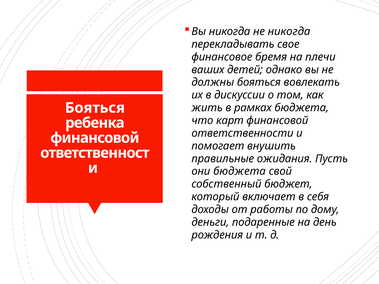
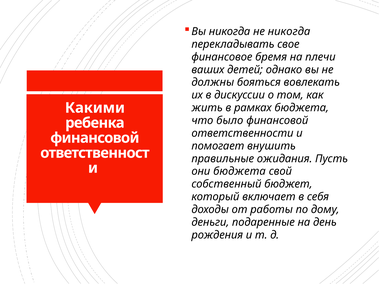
Бояться: Бояться -> Какими (95, 108)
карт: карт -> было (230, 121)
